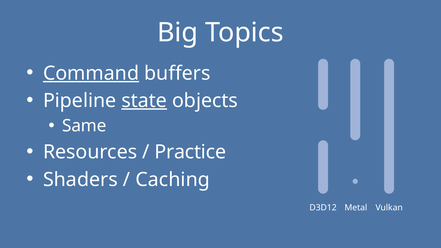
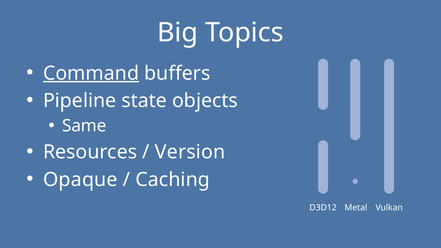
state underline: present -> none (144, 101)
Practice: Practice -> Version (190, 152)
Shaders: Shaders -> Opaque (80, 180)
